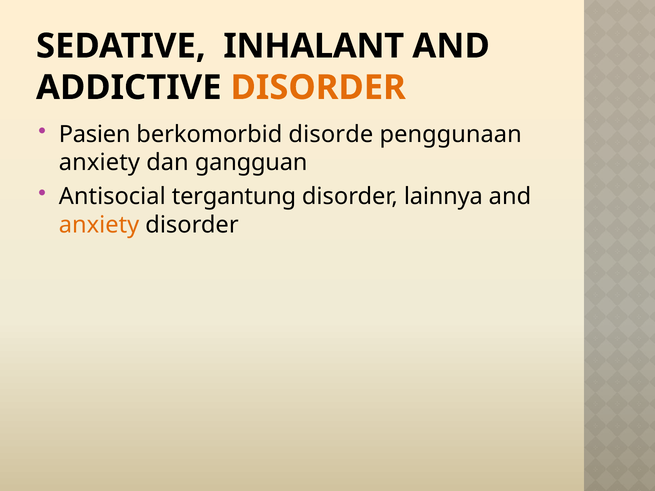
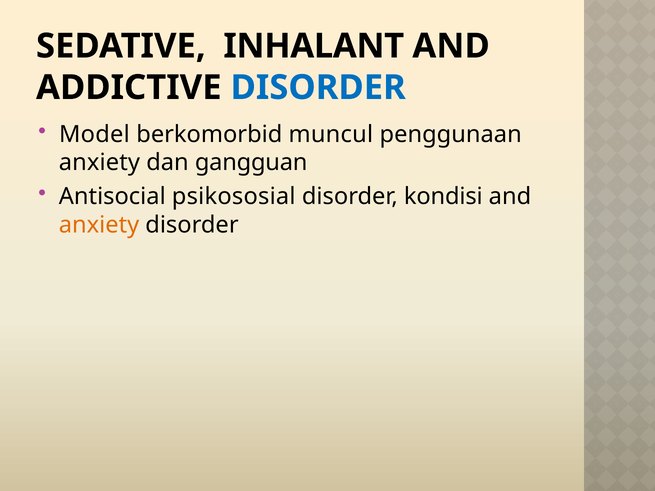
DISORDER colour: orange -> blue (318, 88)
Pasien: Pasien -> Model (94, 134)
disorde: disorde -> muncul (331, 134)
tergantung: tergantung -> psikososial (234, 197)
lainnya: lainnya -> kondisi (443, 197)
